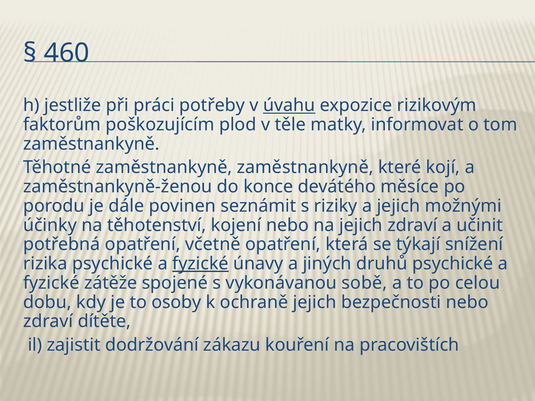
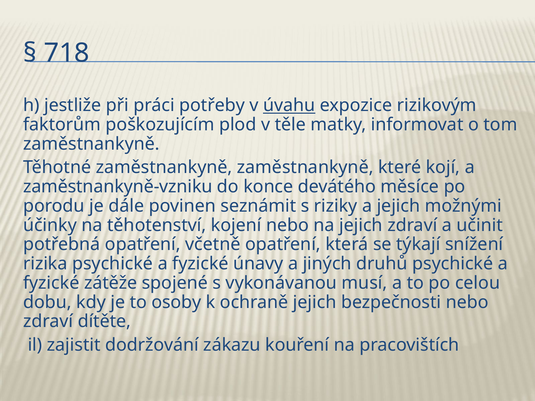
460: 460 -> 718 (67, 53)
zaměstnankyně-ženou: zaměstnankyně-ženou -> zaměstnankyně-vzniku (118, 187)
fyzické underline: present -> none (200, 264)
sobě: sobě -> musí (364, 283)
